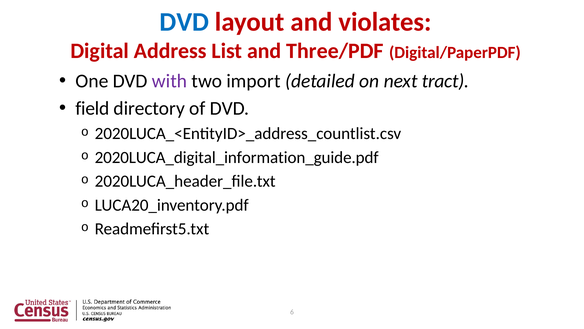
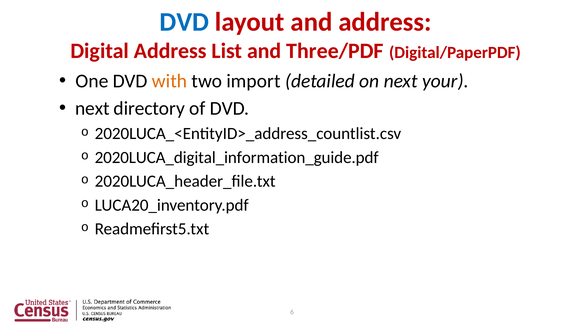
and violates: violates -> address (385, 22)
with colour: purple -> orange (170, 81)
tract: tract -> your (445, 81)
field: field -> next (92, 108)
